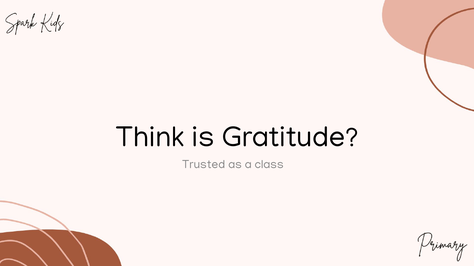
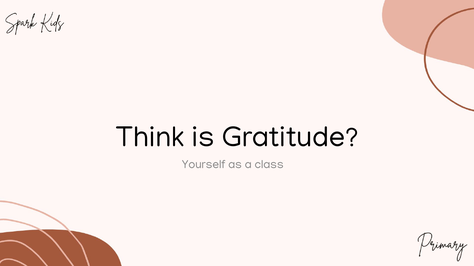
Trusted: Trusted -> Yourself (204, 165)
